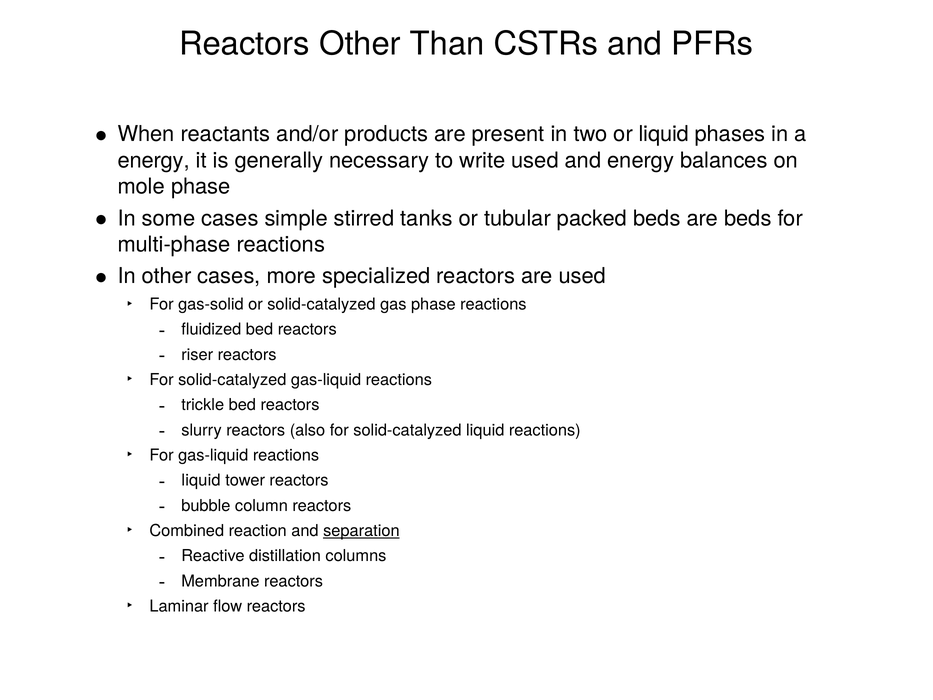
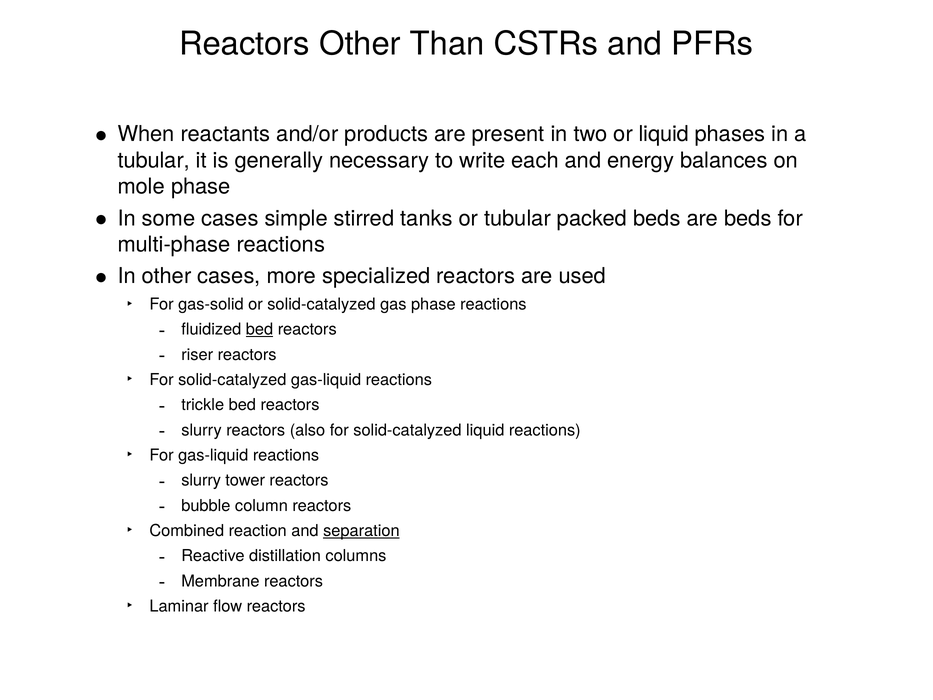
energy: energy -> tubular (154, 160)
write used: used -> each (535, 160)
bed underline: none -> present (260, 329)
liquid: liquid -> slurry (201, 480)
